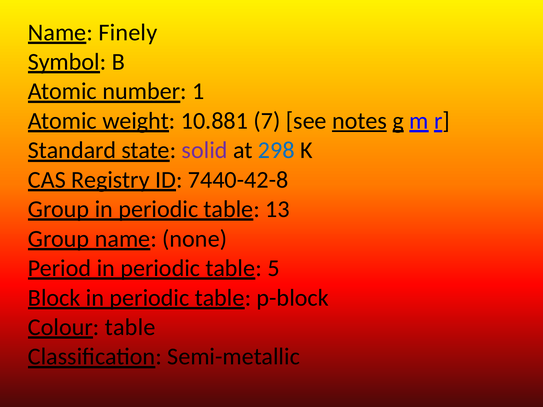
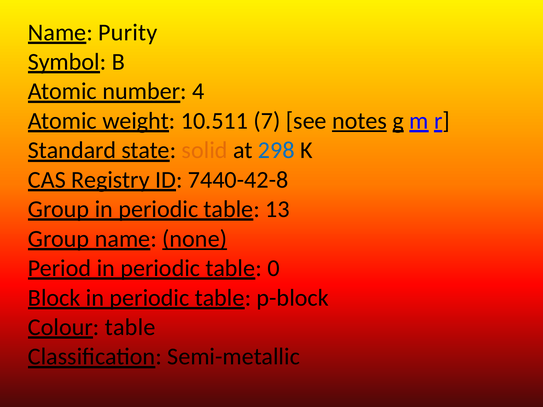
Finely: Finely -> Purity (128, 32)
1: 1 -> 4 (198, 91)
10.881: 10.881 -> 10.511 (214, 121)
solid colour: purple -> orange (205, 150)
none underline: none -> present (195, 239)
5: 5 -> 0 (273, 268)
